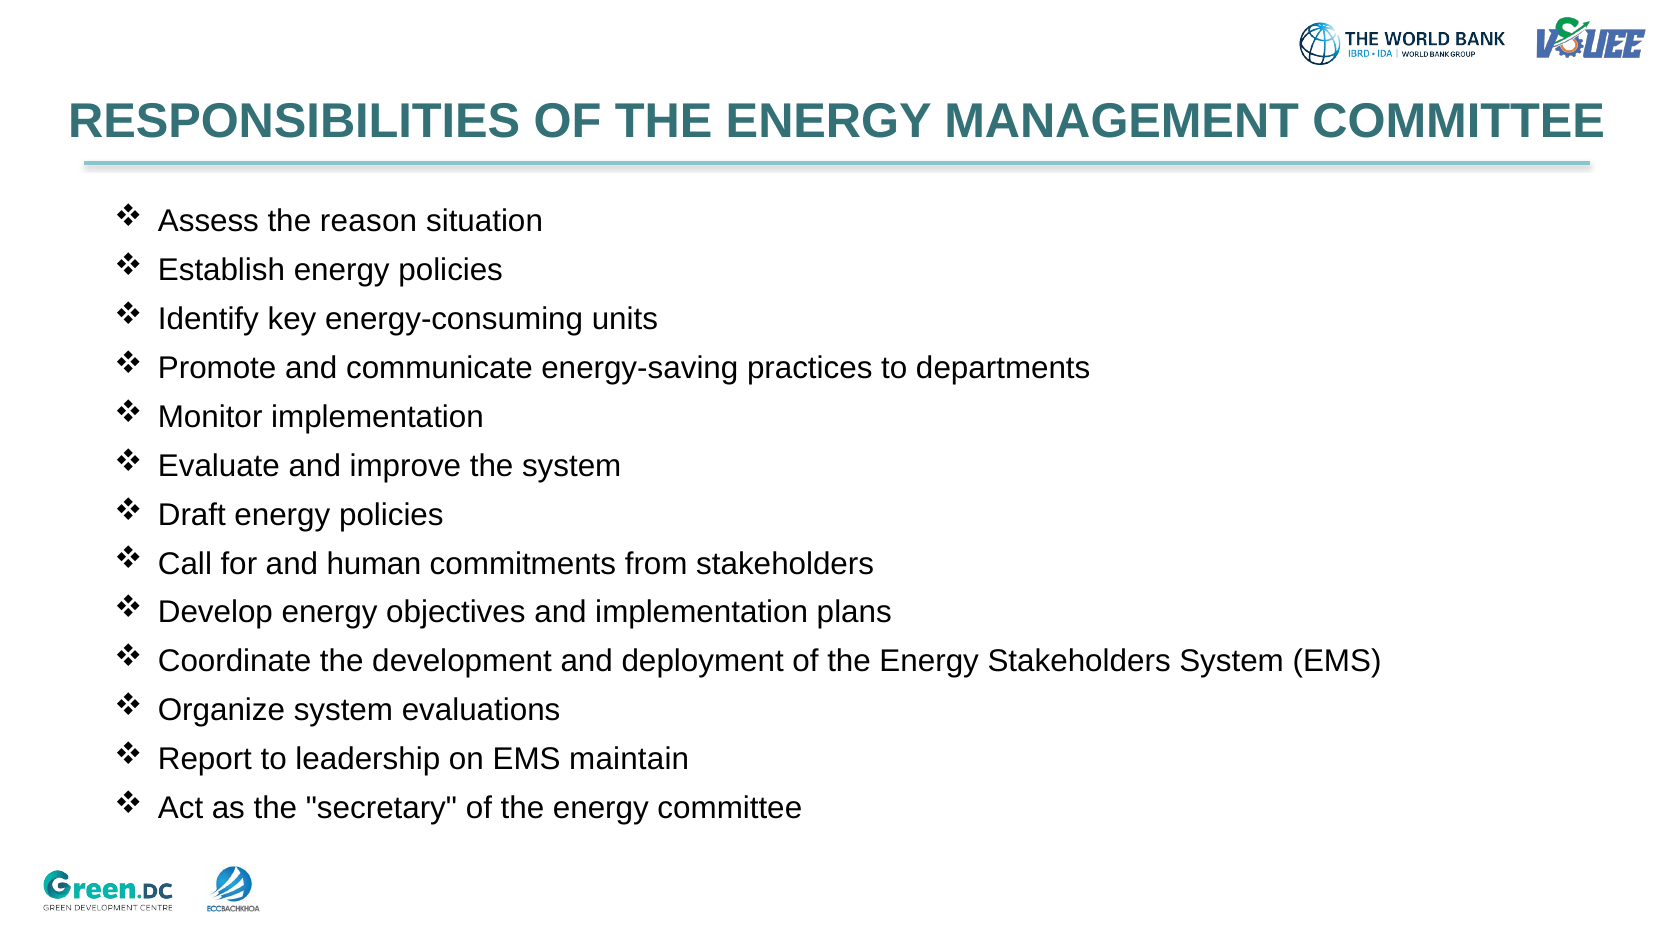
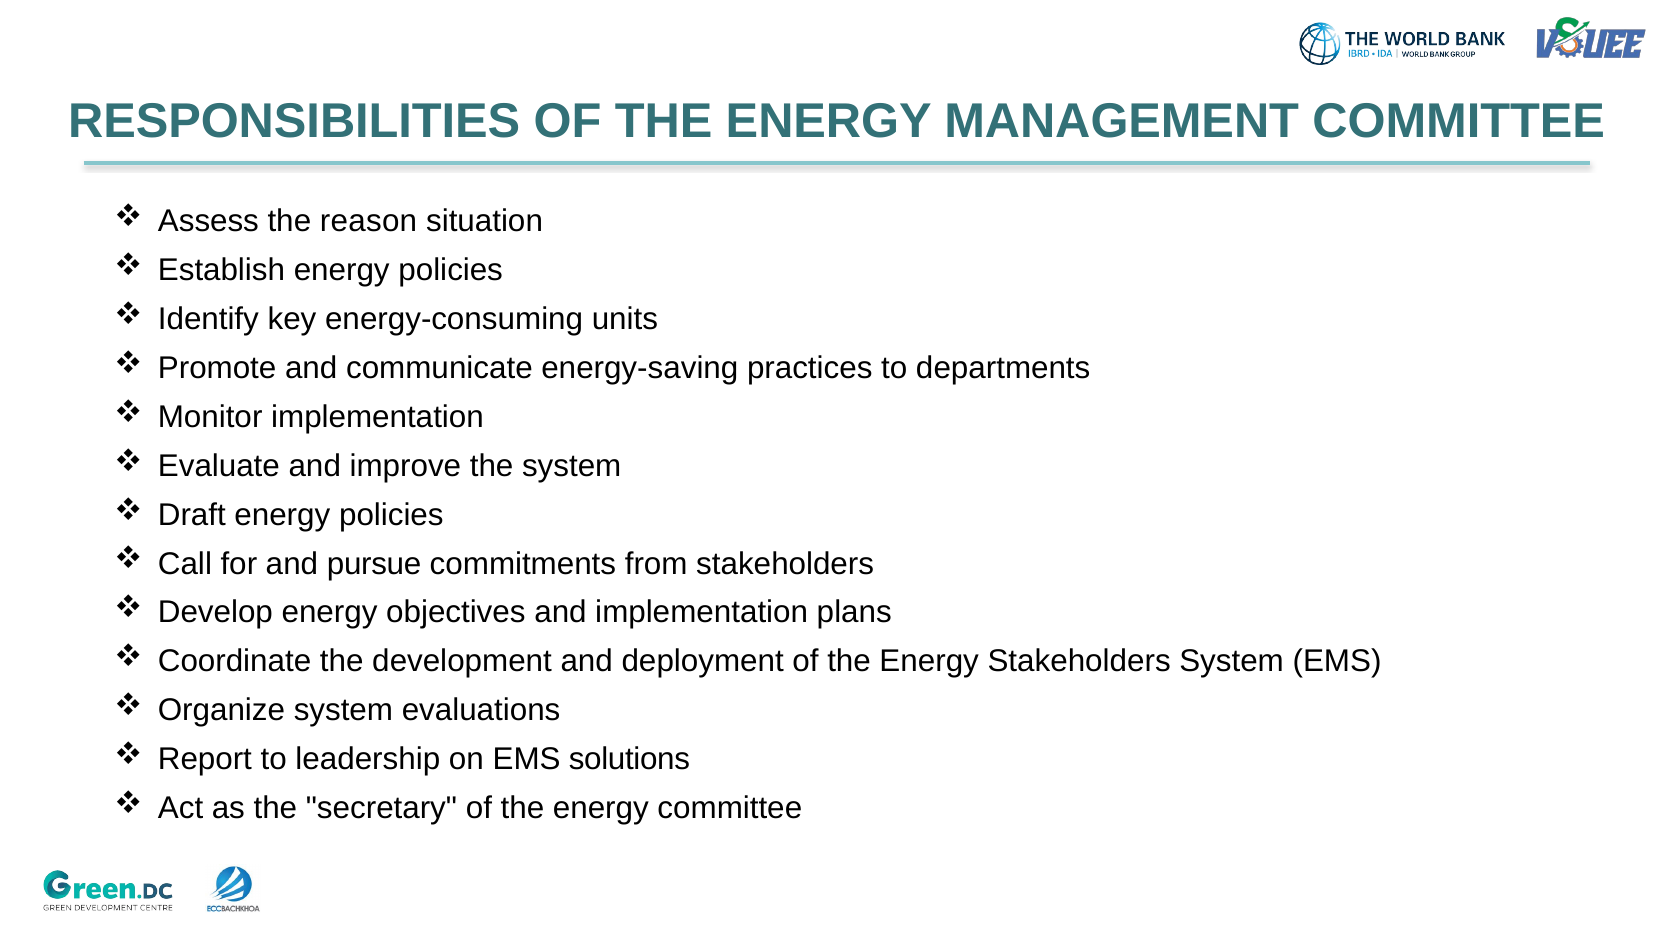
human: human -> pursue (374, 564)
maintain: maintain -> solutions (629, 760)
